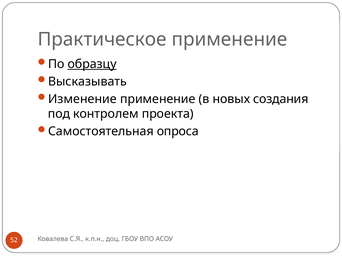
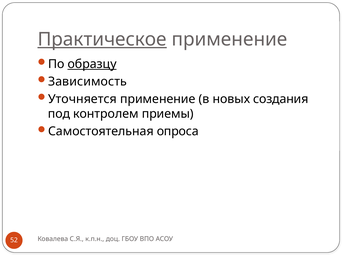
Практическое underline: none -> present (102, 40)
Высказывать: Высказывать -> Зависимость (87, 82)
Изменение: Изменение -> Уточняется (82, 99)
проекта: проекта -> приемы (168, 114)
